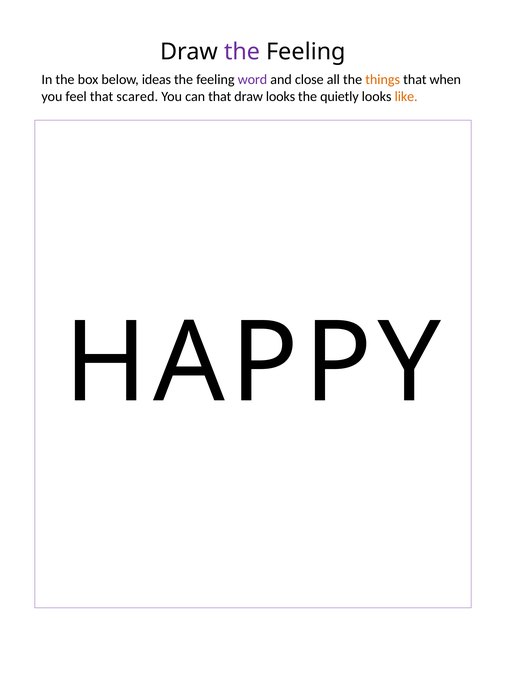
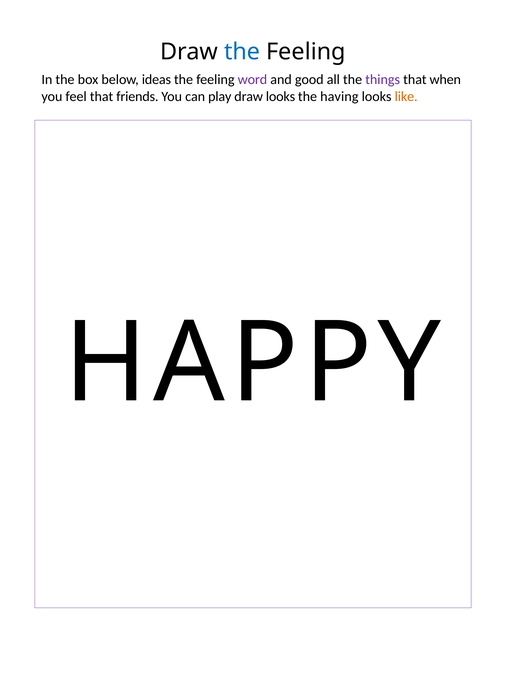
the colour: purple -> blue (242, 52)
close: close -> good (309, 80)
things colour: orange -> purple (383, 80)
scared: scared -> friends (137, 96)
can that: that -> play (220, 96)
quietly: quietly -> having (339, 96)
